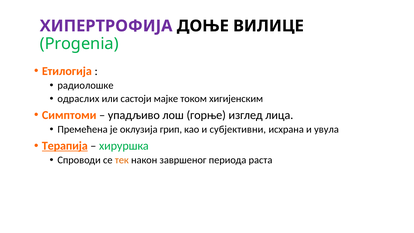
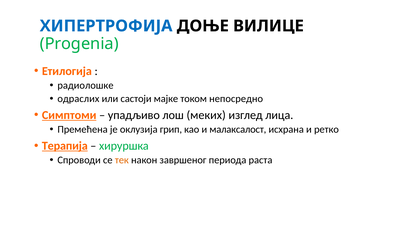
ХИПЕРТРОФИЈА colour: purple -> blue (106, 26)
хигијенским: хигијенским -> непосредно (236, 99)
Симптоми underline: none -> present (69, 115)
горње: горње -> меких (206, 115)
субјективни: субјективни -> малаксалост (238, 129)
увула: увула -> ретко (326, 129)
